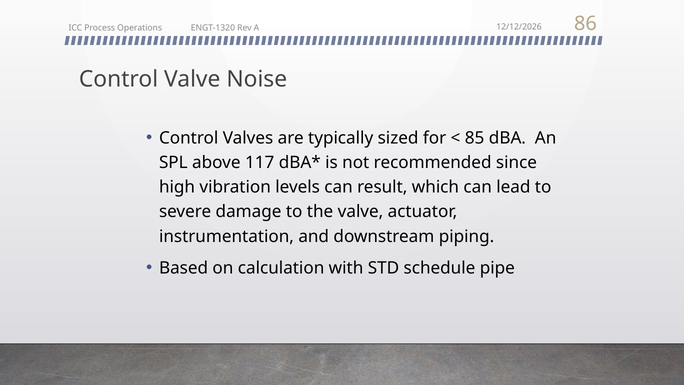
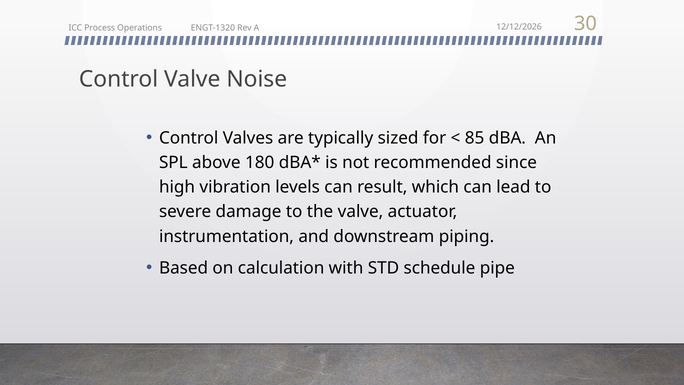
86: 86 -> 30 (585, 24)
117: 117 -> 180 (260, 162)
